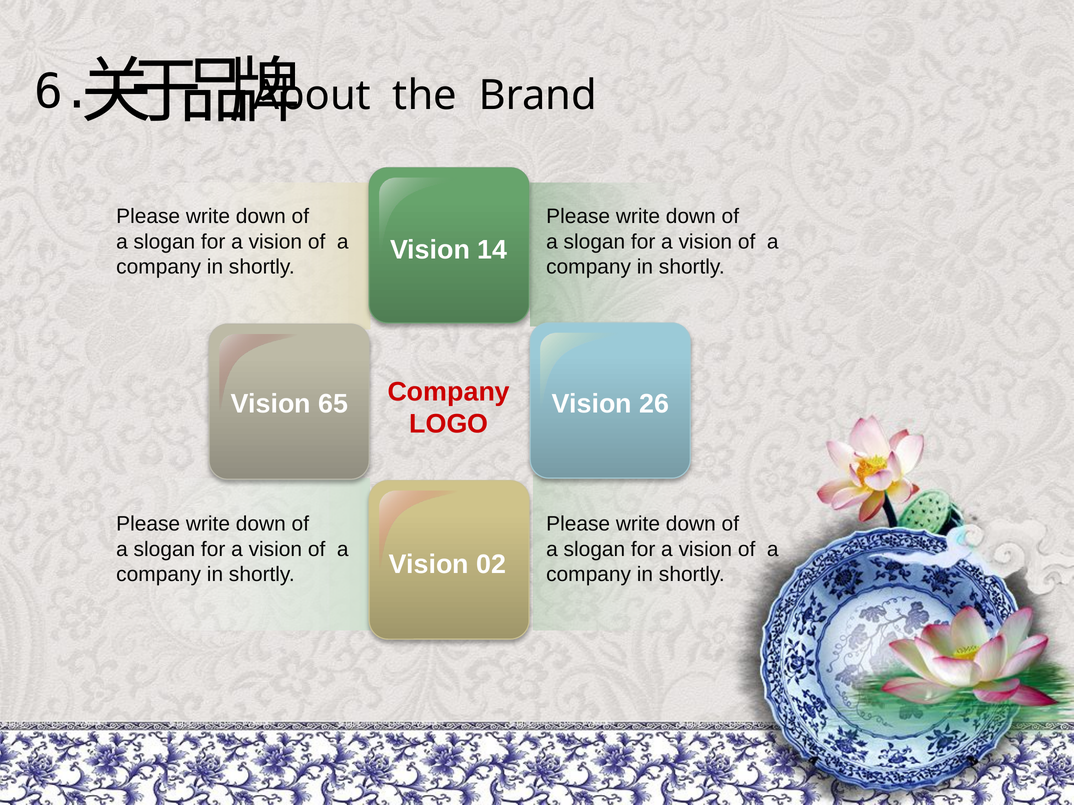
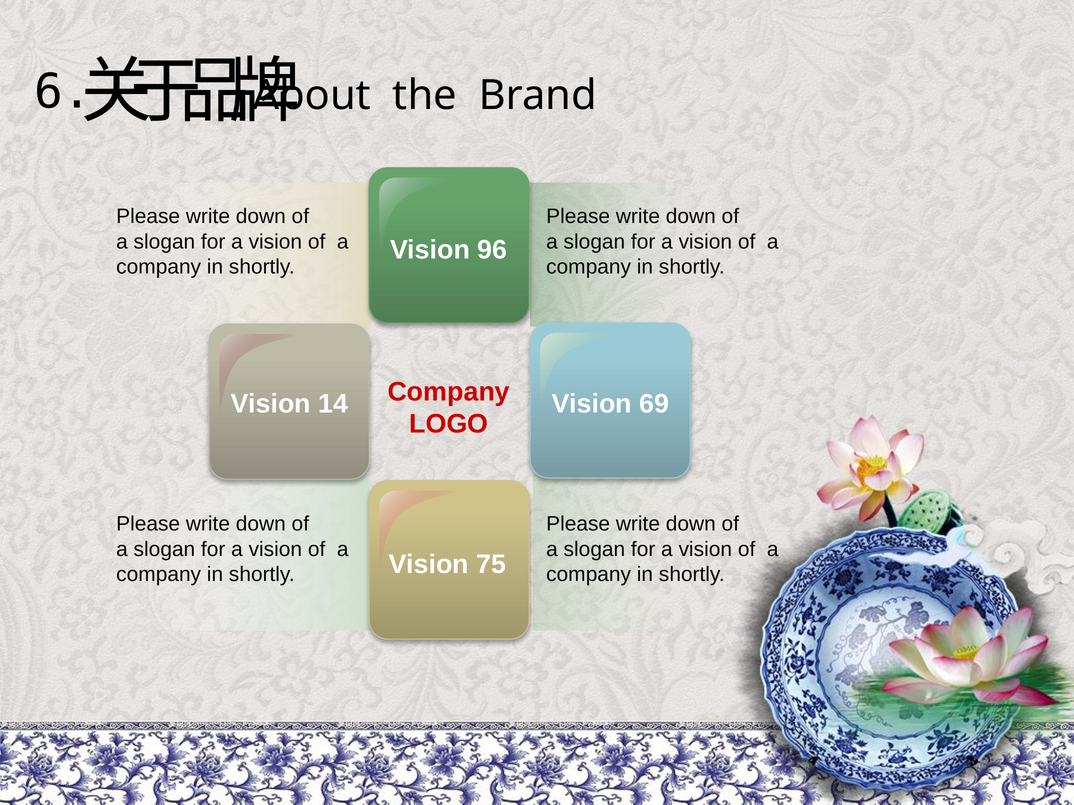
14: 14 -> 96 (492, 250)
65: 65 -> 14 (333, 404)
26: 26 -> 69 (654, 404)
02: 02 -> 75 (491, 565)
